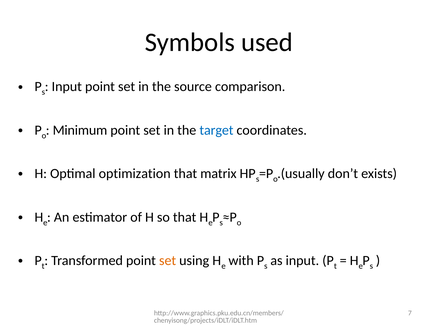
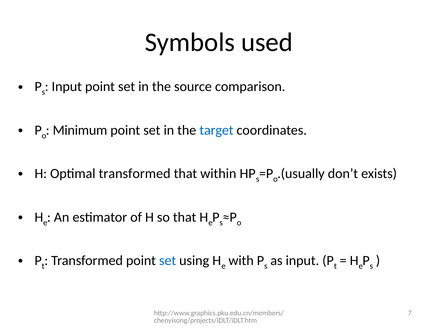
Optimal optimization: optimization -> transformed (135, 174)
matrix: matrix -> within (218, 174)
set colour: orange -> blue (168, 261)
